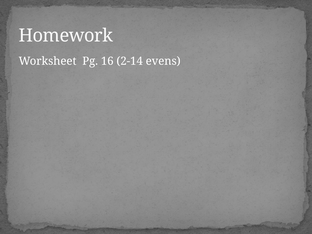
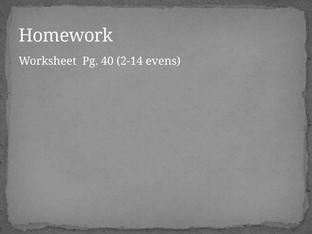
16: 16 -> 40 (107, 61)
